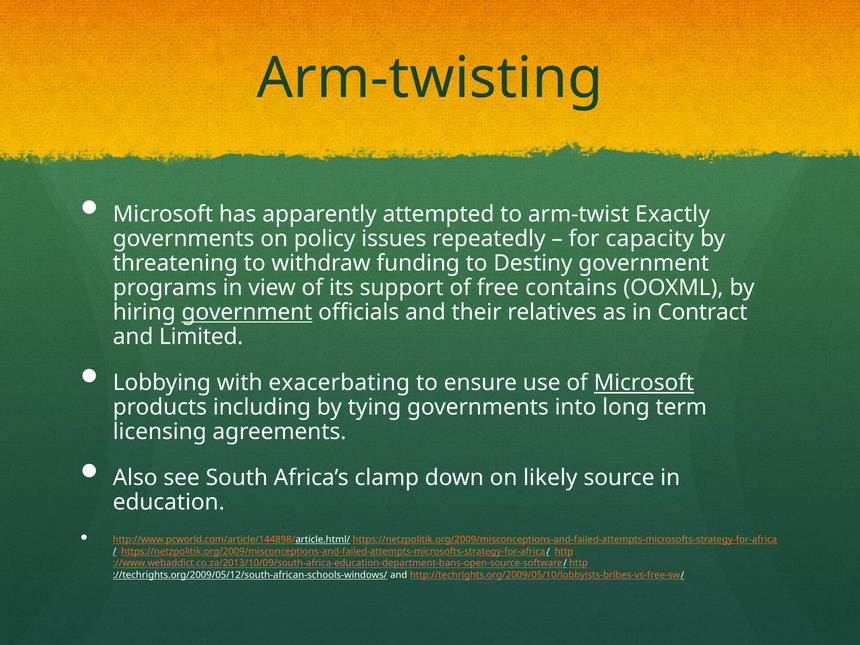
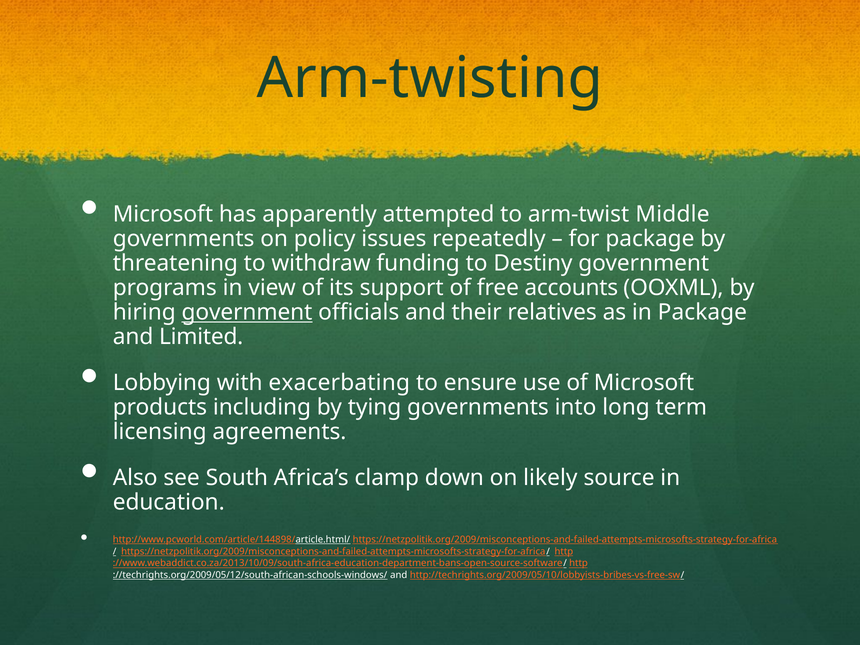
Exactly: Exactly -> Middle (673, 214)
for capacity: capacity -> package (650, 239)
contains: contains -> accounts (571, 288)
in Contract: Contract -> Package (702, 312)
Microsoft underline: present -> none (644, 383)
